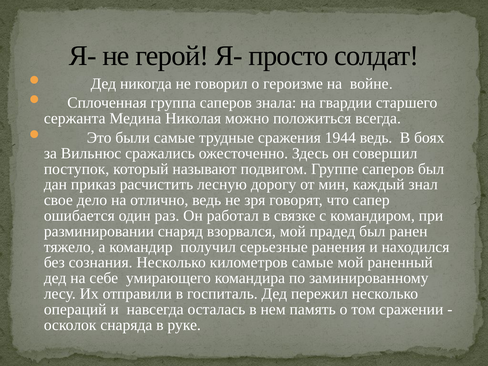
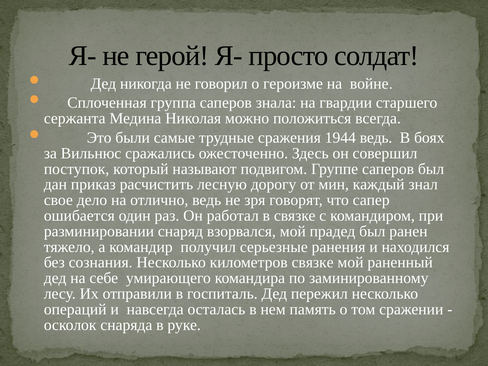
километров самые: самые -> связке (313, 263)
